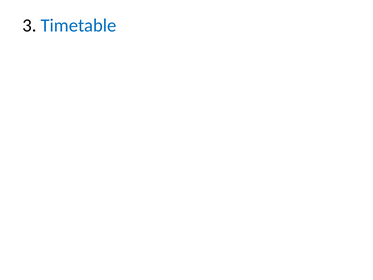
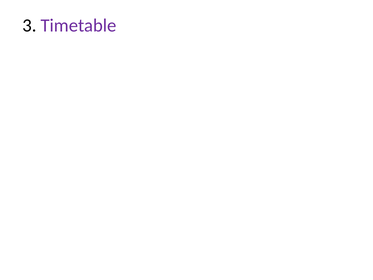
Timetable colour: blue -> purple (79, 25)
